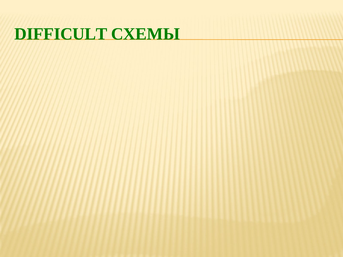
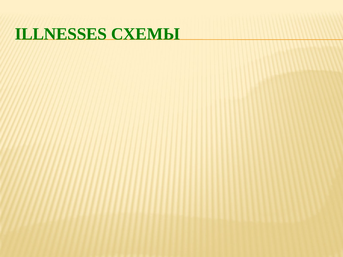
DIFFICULT: DIFFICULT -> ILLNESSES (61, 34)
